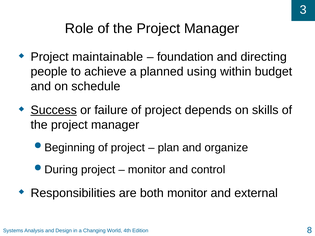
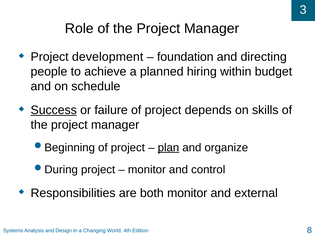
maintainable: maintainable -> development (108, 57)
using: using -> hiring (202, 72)
plan underline: none -> present (168, 148)
